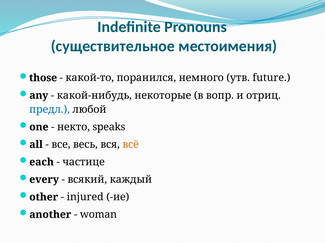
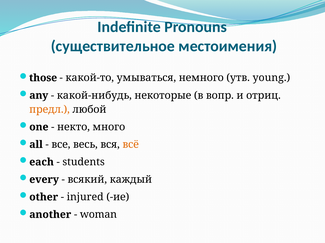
поранился: поранился -> умываться (146, 78)
future: future -> young (271, 78)
предл colour: blue -> orange (49, 110)
speaks: speaks -> много (109, 127)
частице: частице -> students (84, 162)
